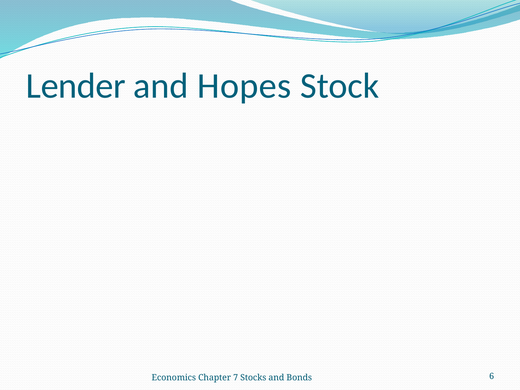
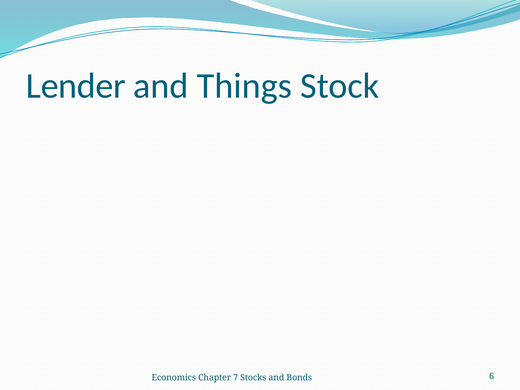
Hopes: Hopes -> Things (244, 86)
